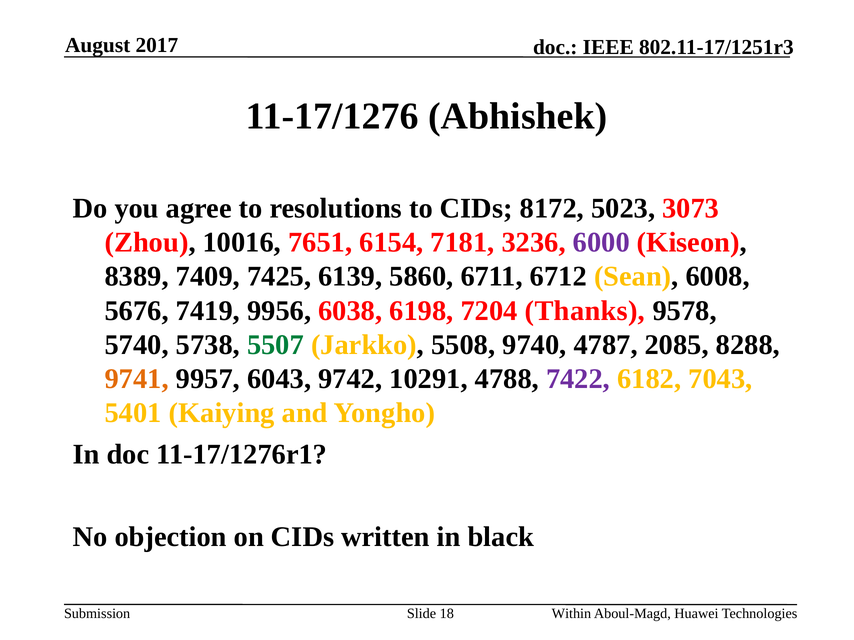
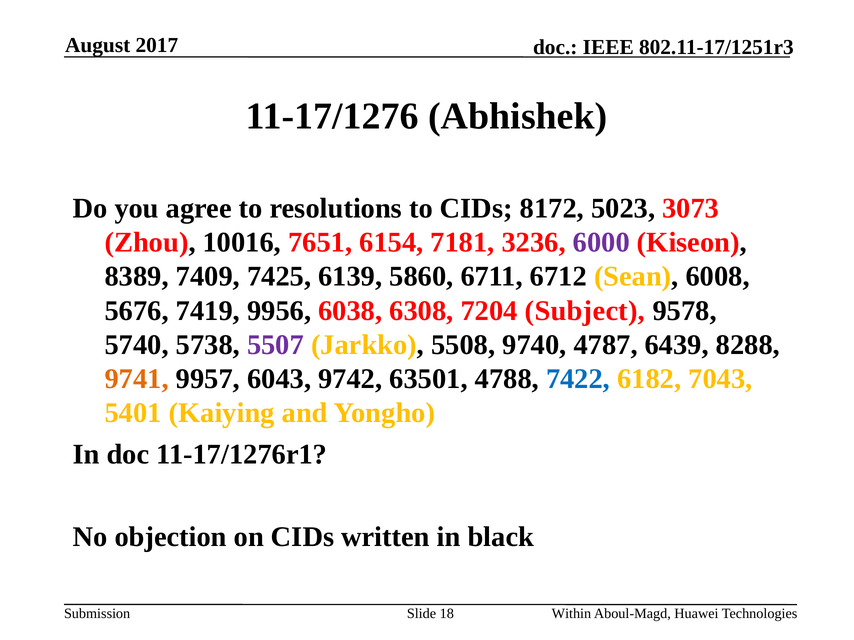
6198: 6198 -> 6308 (421, 311)
Thanks: Thanks -> Subject (585, 311)
5507 colour: green -> purple (275, 345)
2085: 2085 -> 6439 (677, 345)
10291: 10291 -> 63501 (429, 379)
7422 colour: purple -> blue (578, 379)
